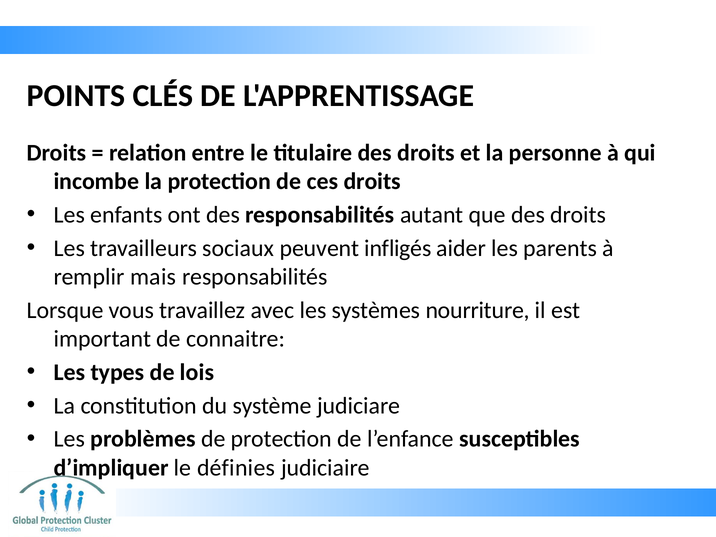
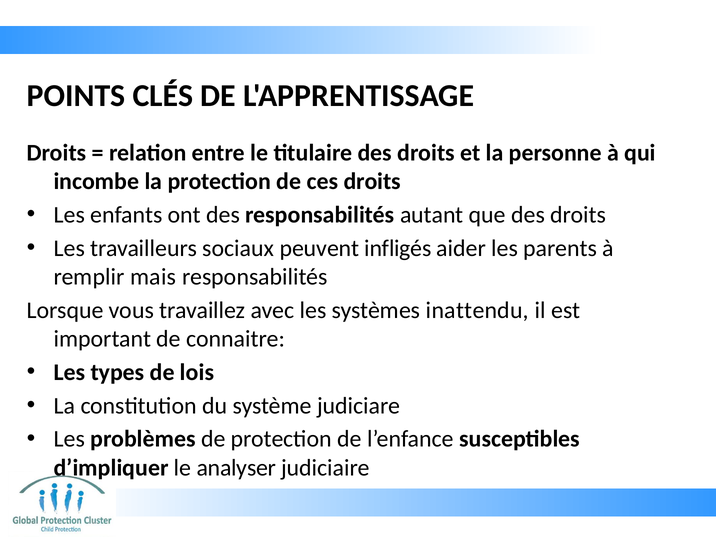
nourriture: nourriture -> inattendu (477, 310)
définies: définies -> analyser (236, 468)
